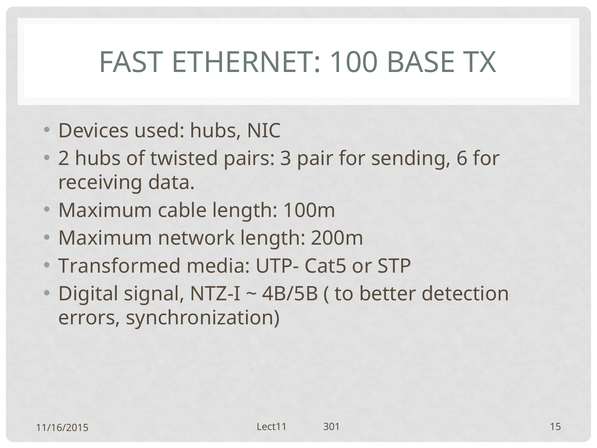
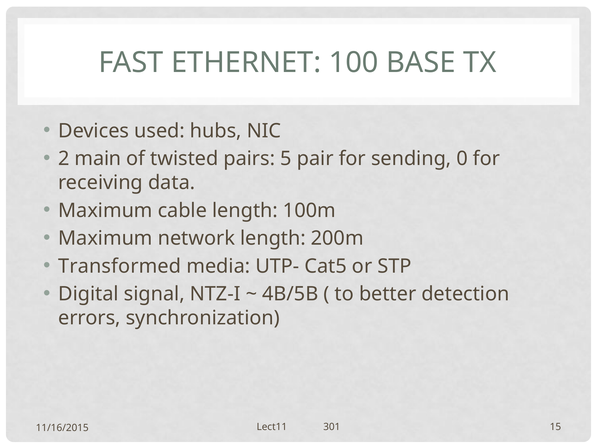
2 hubs: hubs -> main (98, 159)
3: 3 -> 5 (286, 159)
6: 6 -> 0 (462, 159)
